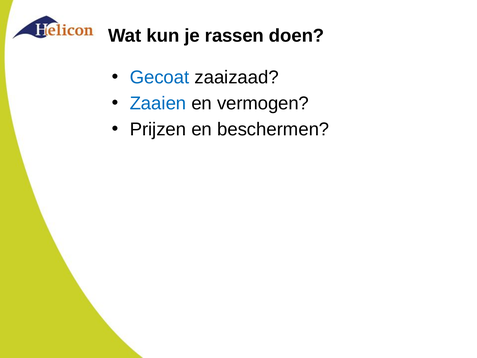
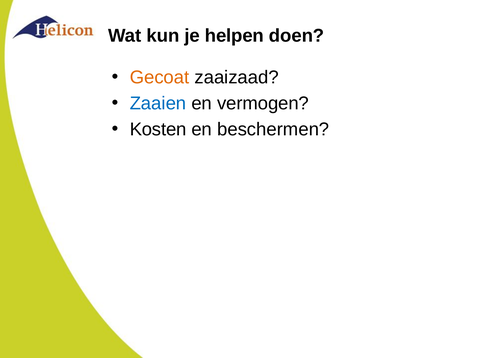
rassen: rassen -> helpen (234, 36)
Gecoat colour: blue -> orange (160, 77)
Prijzen: Prijzen -> Kosten (158, 129)
